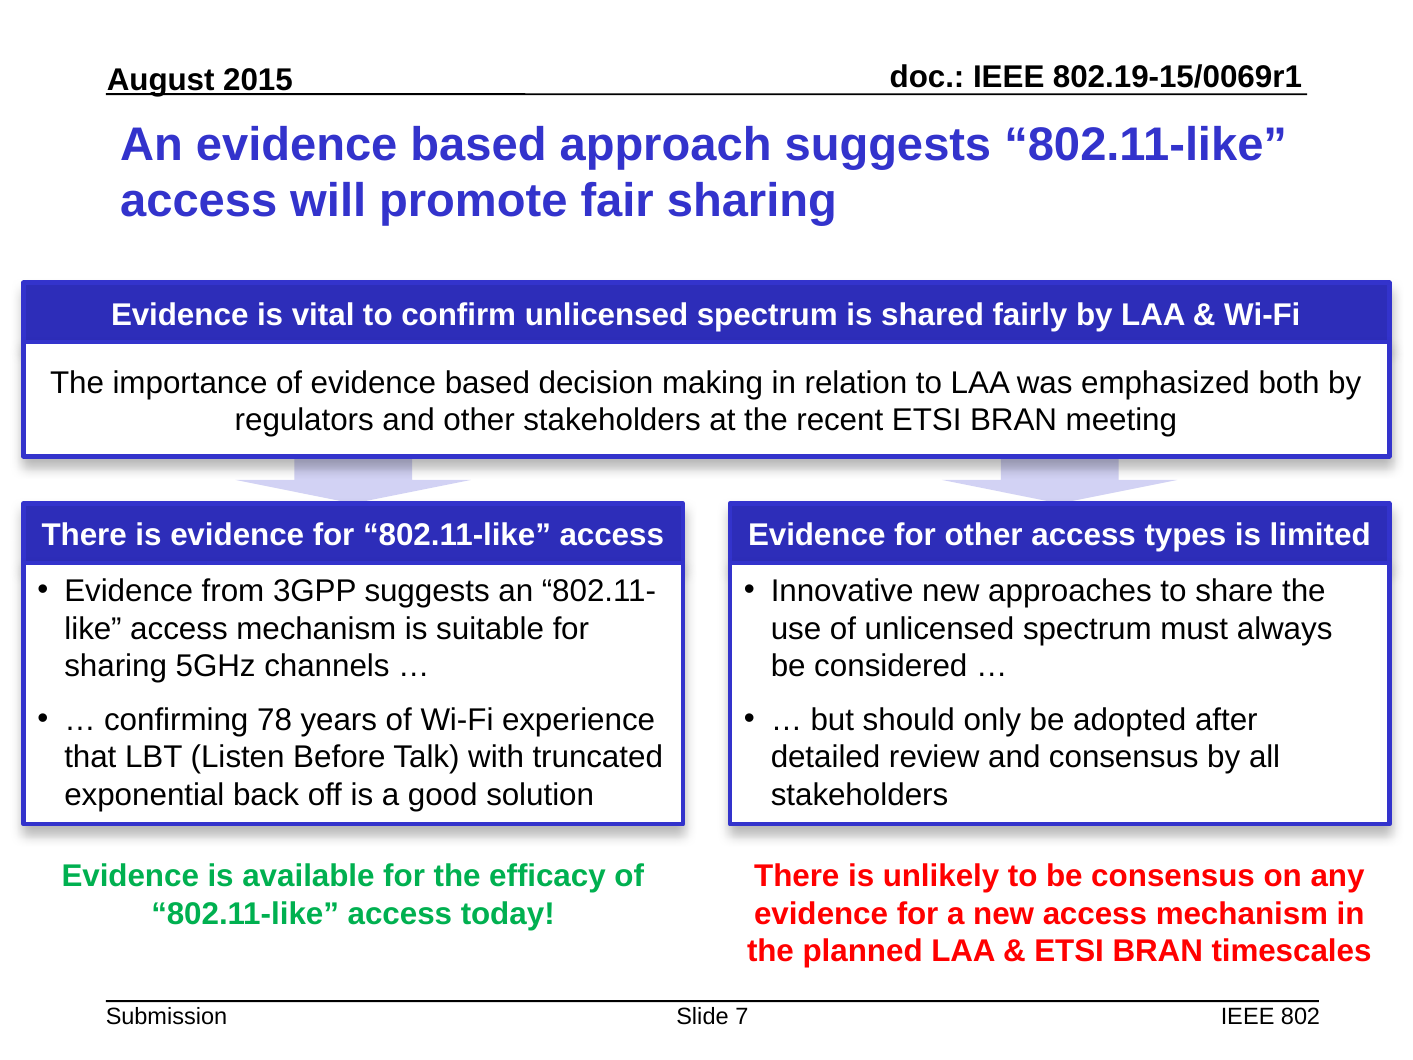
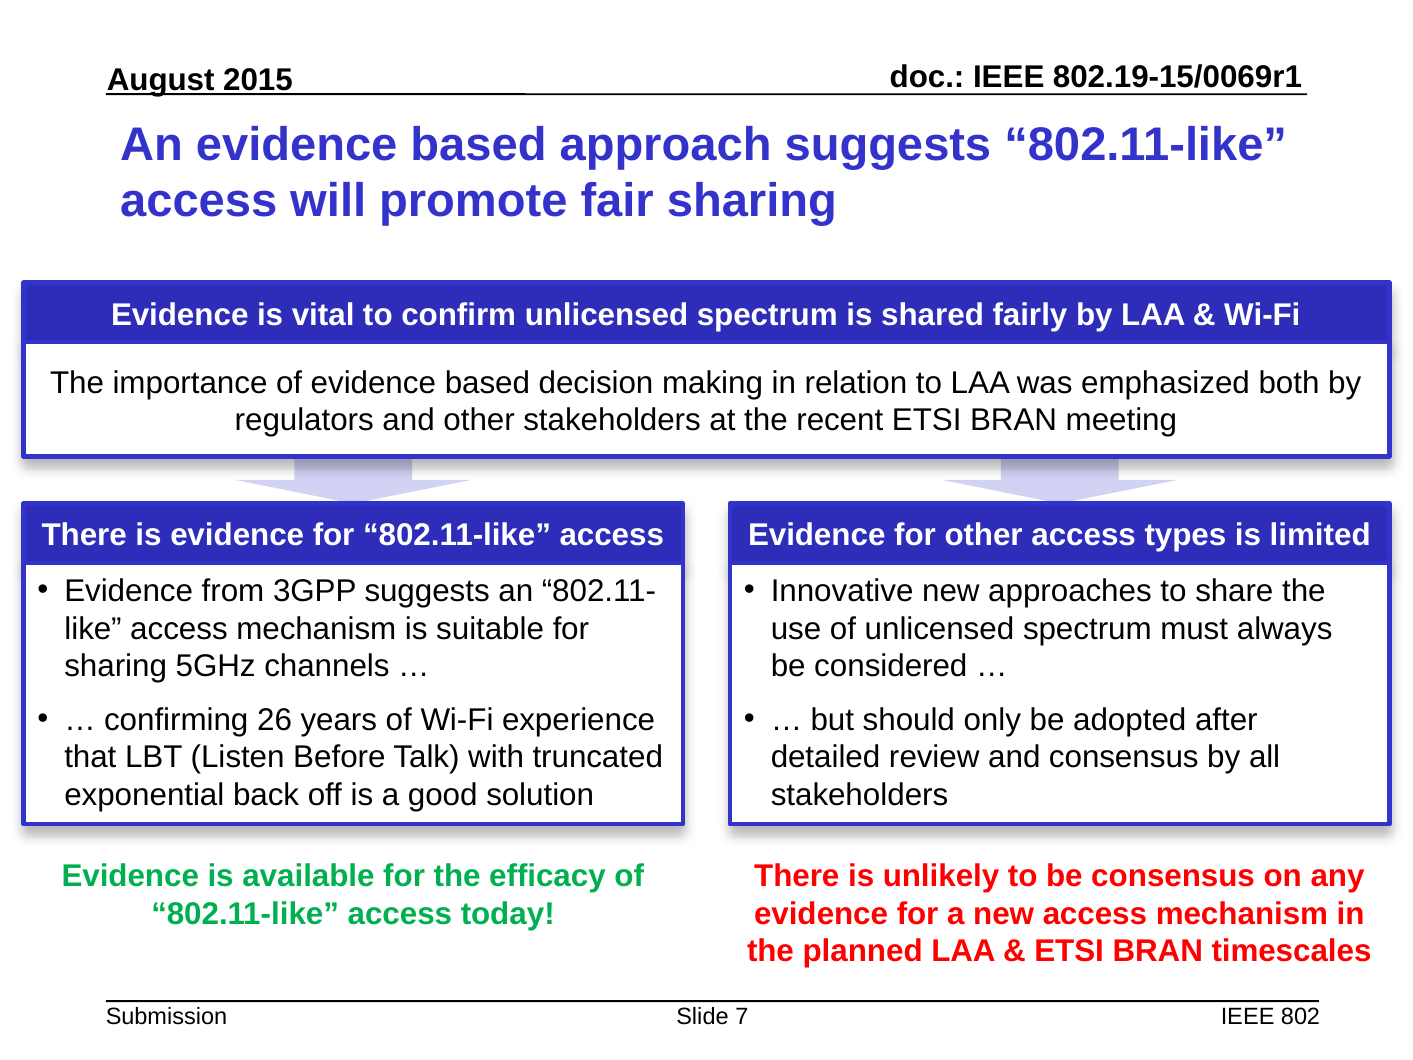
78: 78 -> 26 (275, 720)
